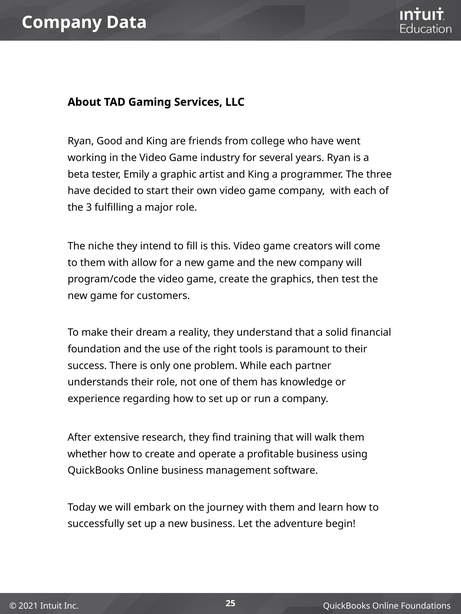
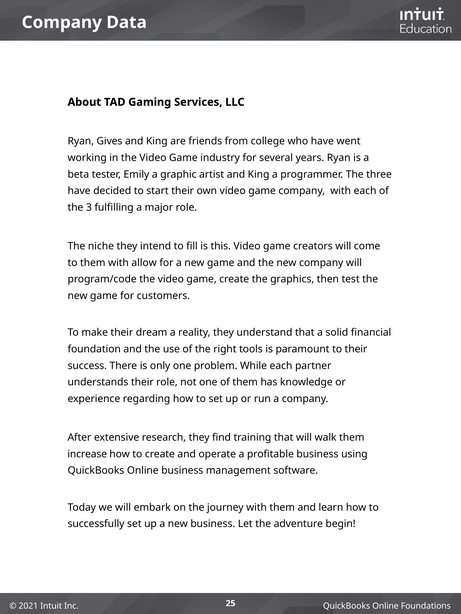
Good: Good -> Gives (109, 141)
whether: whether -> increase (87, 455)
